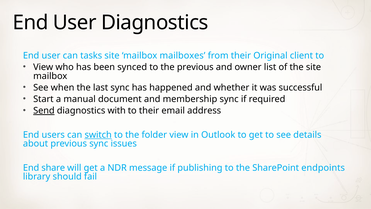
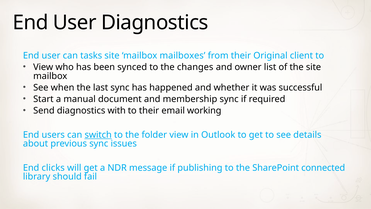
the previous: previous -> changes (195, 67)
Send underline: present -> none (44, 111)
address: address -> working (204, 111)
share: share -> clicks (53, 168)
endpoints: endpoints -> connected (323, 168)
